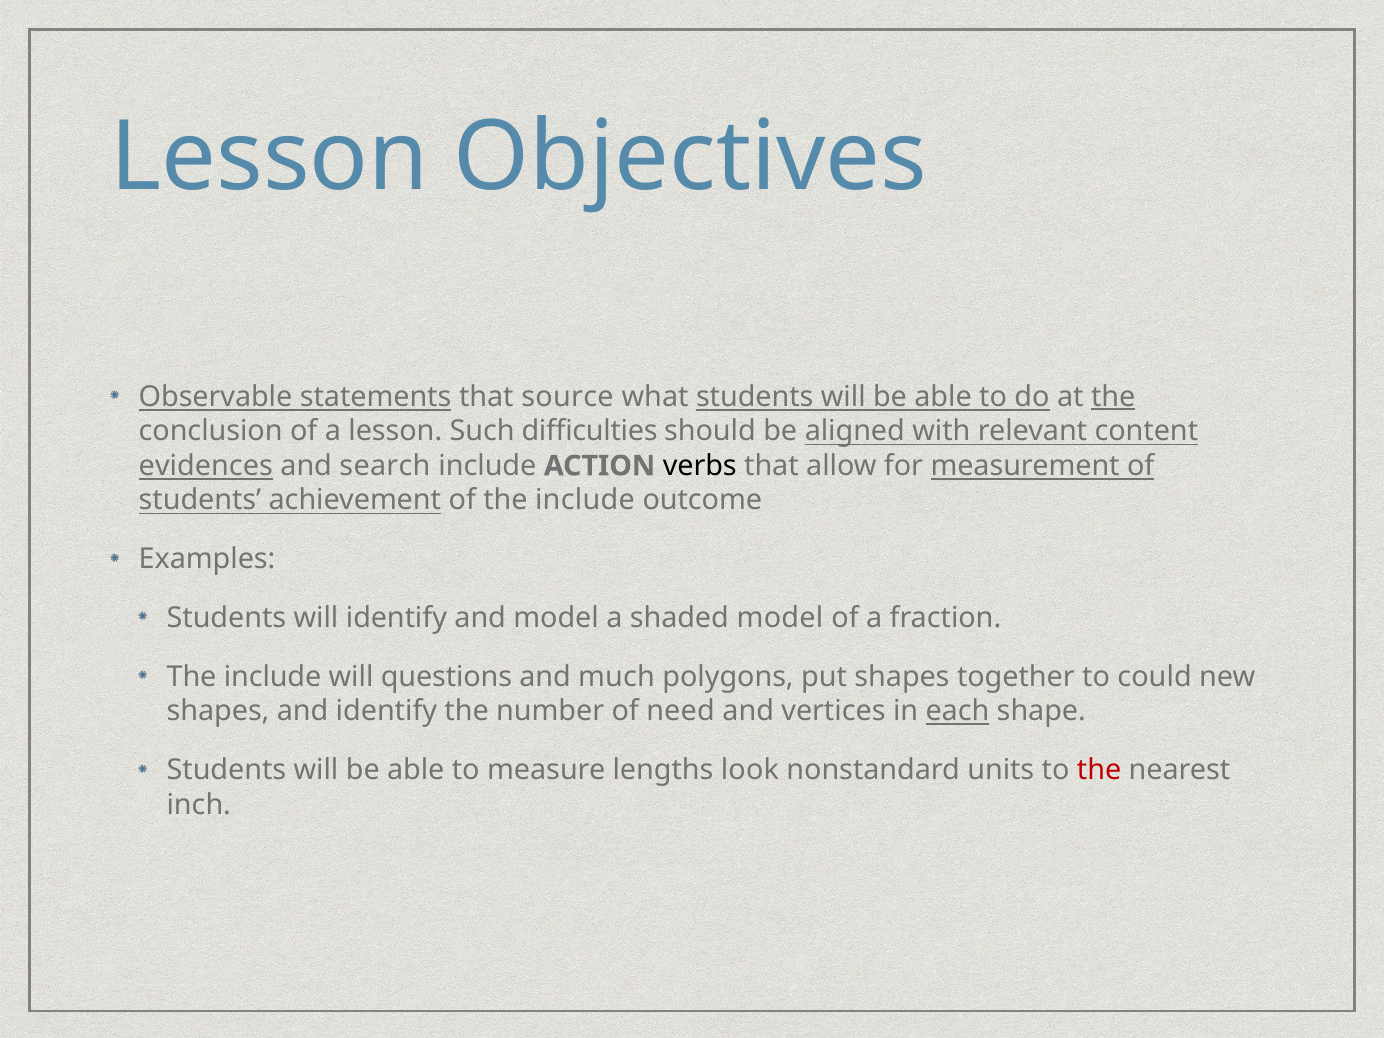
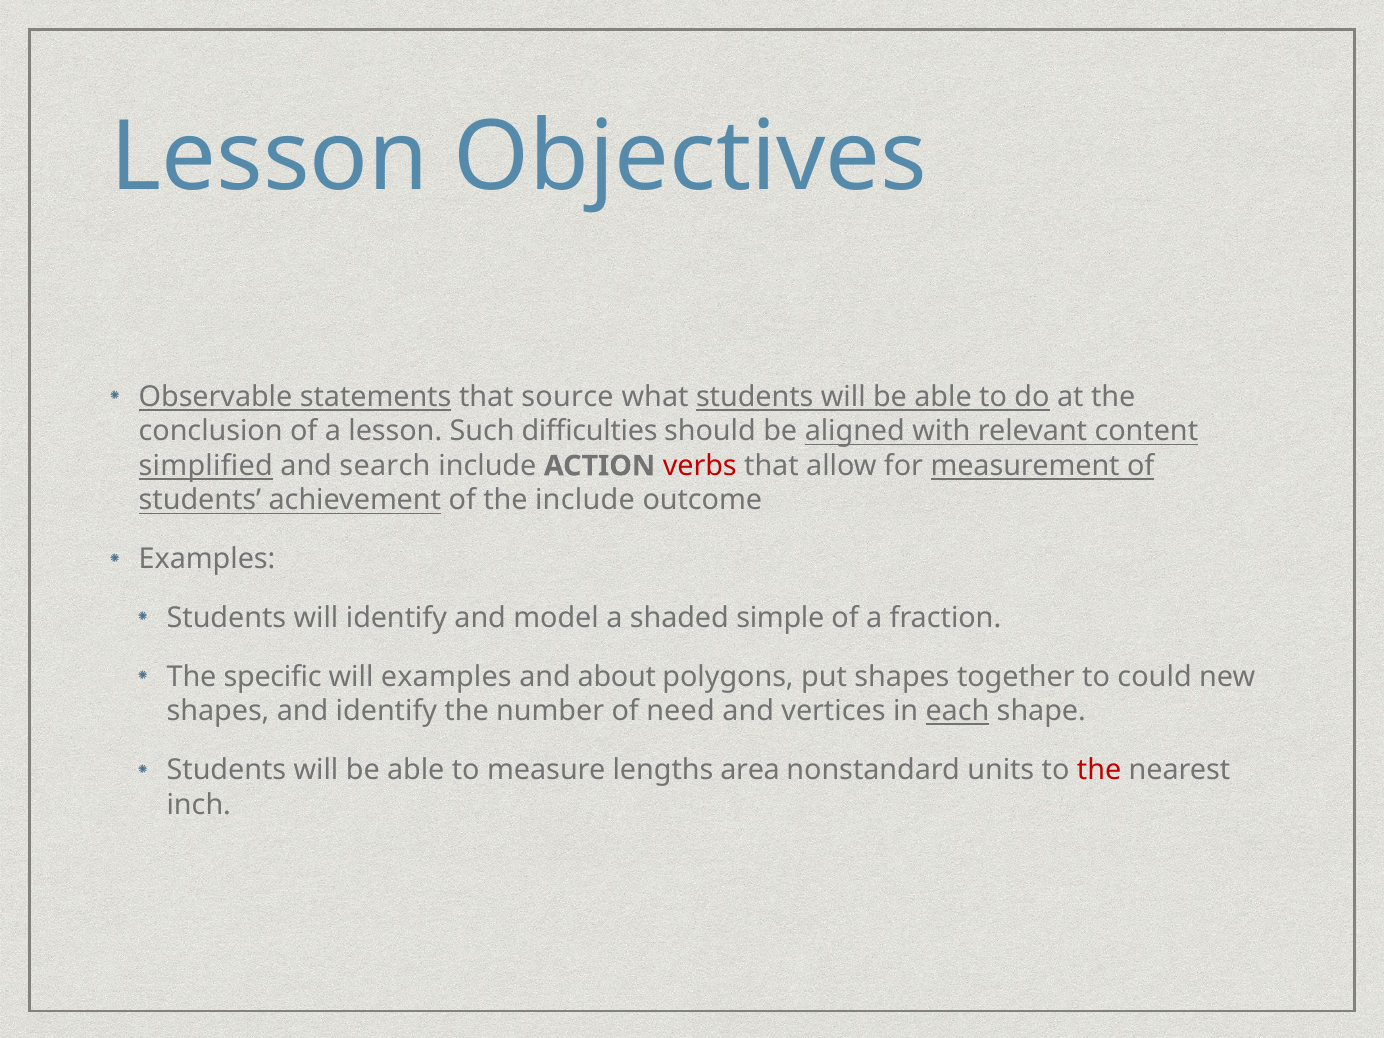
the underline: present -> none (1113, 397)
evidences: evidences -> simplified (206, 466)
verbs colour: black -> red (700, 466)
shaded model: model -> simple (780, 618)
include: include -> specific (273, 677)
will questions: questions -> examples (446, 677)
much: much -> about (617, 677)
look: look -> area (750, 770)
